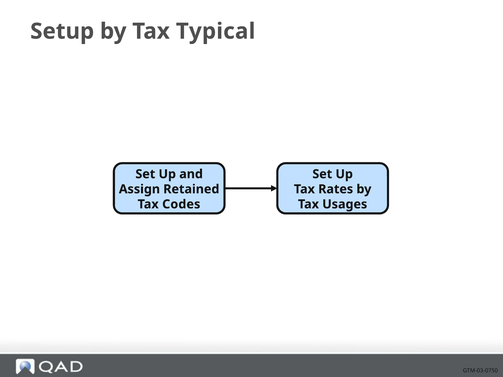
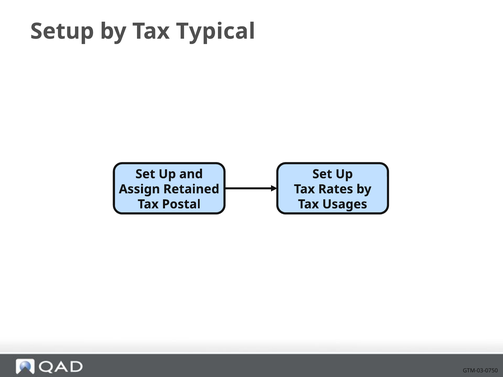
Codes: Codes -> Postal (181, 204)
